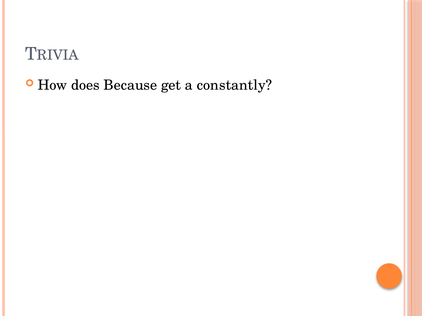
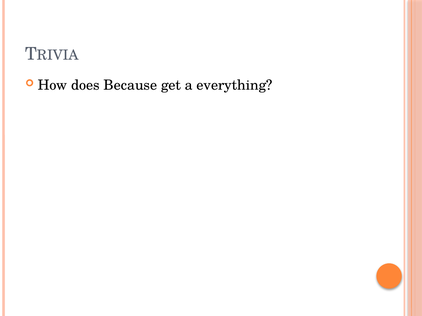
constantly: constantly -> everything (234, 85)
